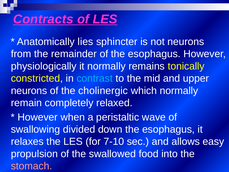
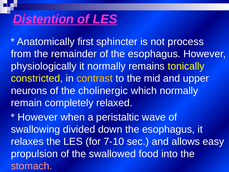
Contracts: Contracts -> Distention (43, 19)
lies: lies -> first (86, 42)
not neurons: neurons -> process (186, 42)
contrast colour: light blue -> yellow (95, 78)
